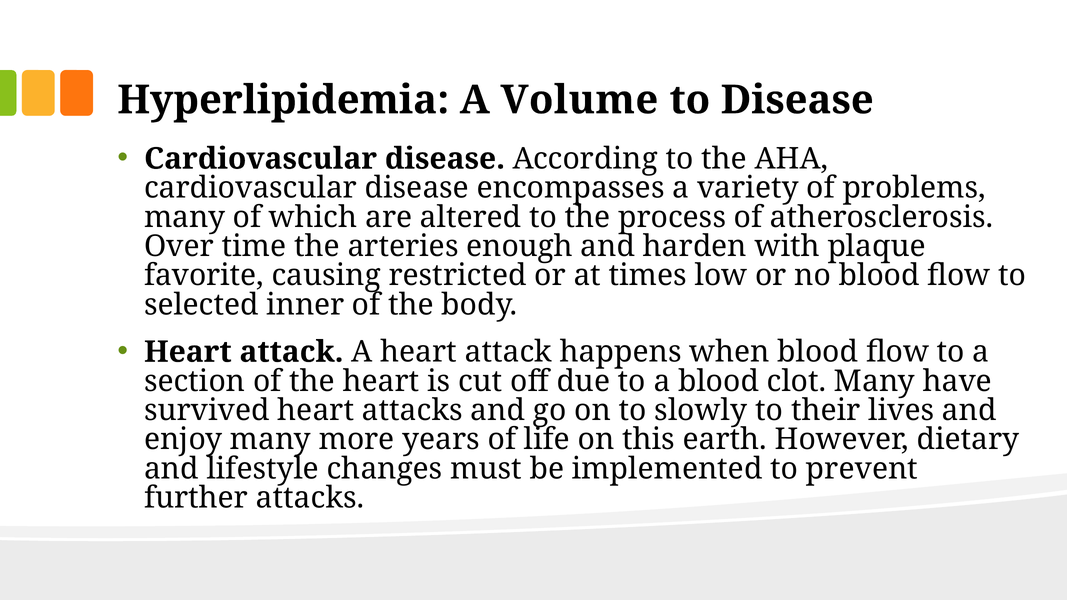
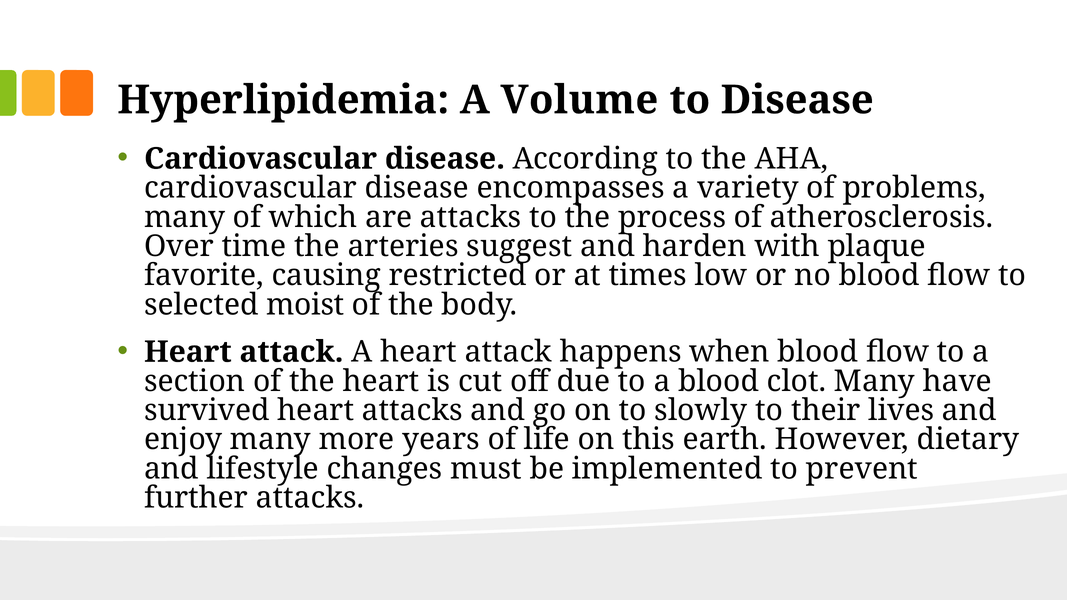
are altered: altered -> attacks (471, 217)
enough: enough -> suggest (519, 246)
inner: inner -> moist (305, 305)
